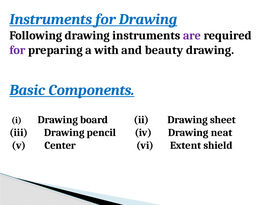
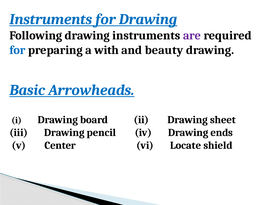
for colour: purple -> blue (17, 50)
Components: Components -> Arrowheads (91, 90)
neat: neat -> ends (222, 132)
Extent: Extent -> Locate (186, 145)
